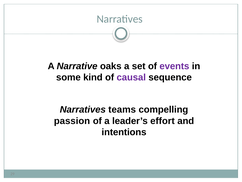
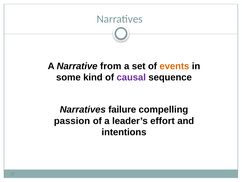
oaks: oaks -> from (111, 66)
events colour: purple -> orange (174, 66)
teams: teams -> failure (122, 109)
